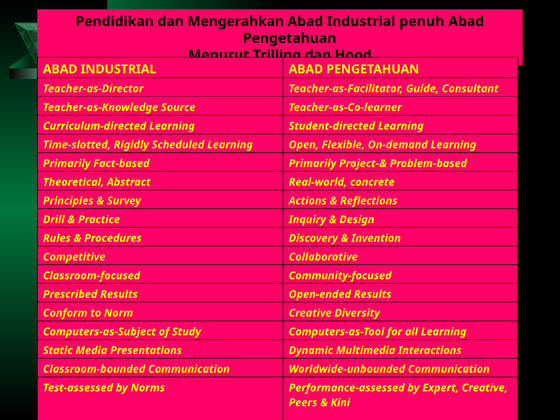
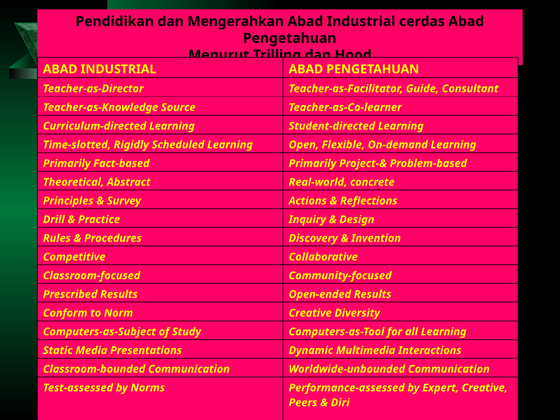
penuh: penuh -> cerdas (422, 21)
Kini: Kini -> Diri (340, 403)
